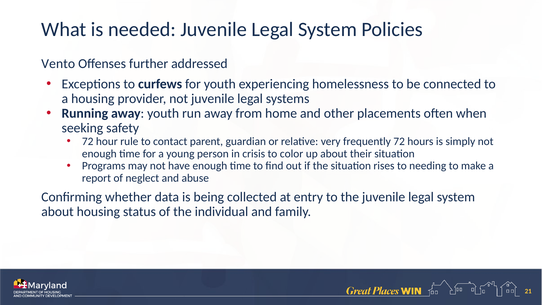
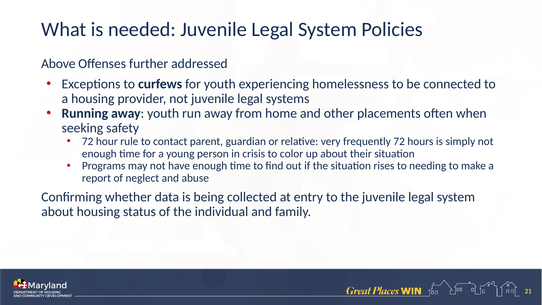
Vento: Vento -> Above (58, 64)
